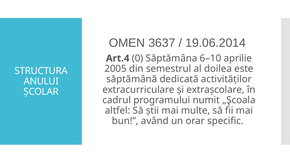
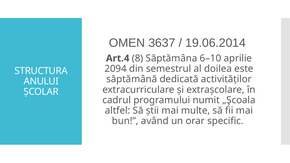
0: 0 -> 8 (138, 58)
2005: 2005 -> 2094 (116, 69)
